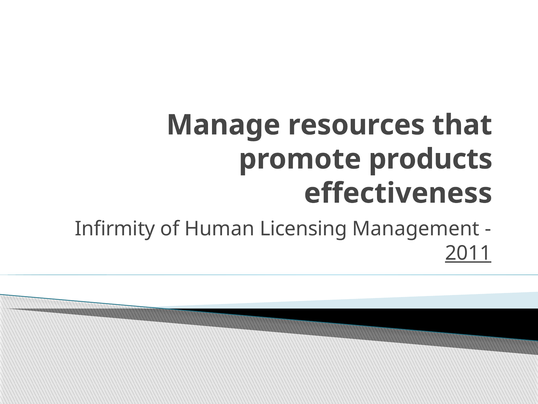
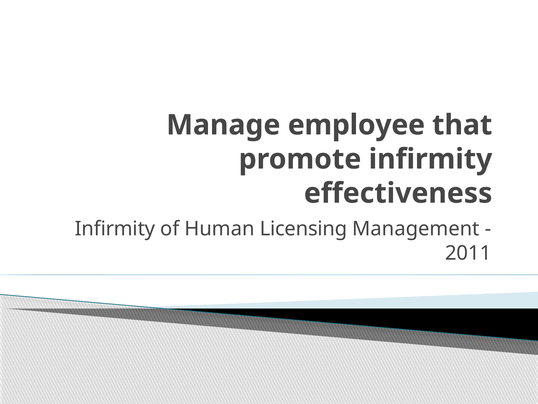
resources: resources -> employee (356, 125)
promote products: products -> infirmity (430, 159)
2011 underline: present -> none (468, 253)
